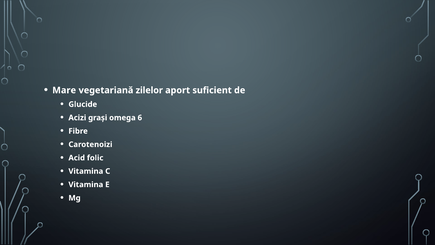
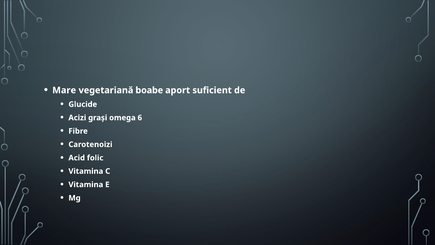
zilelor: zilelor -> boabe (149, 90)
